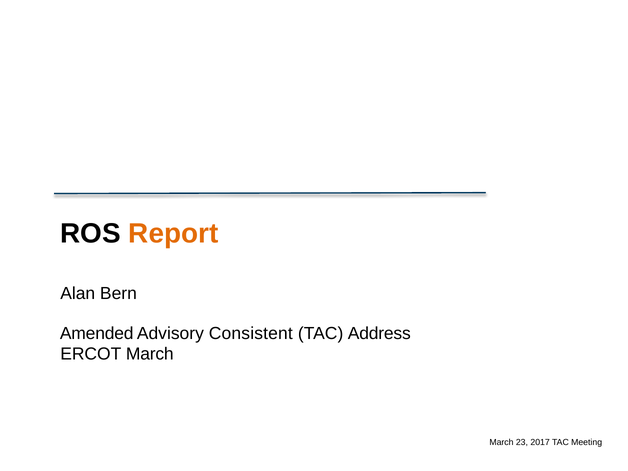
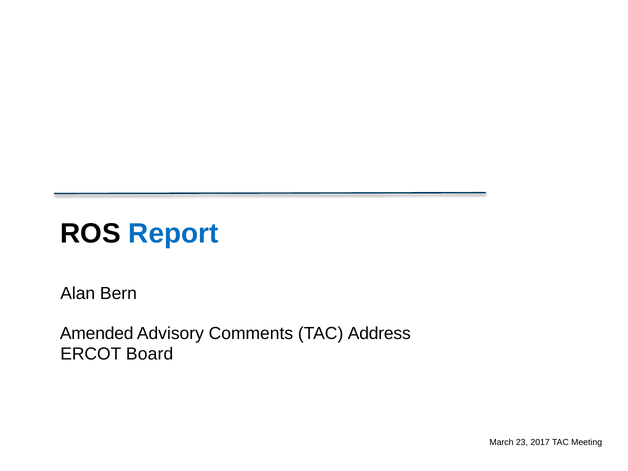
Report colour: orange -> blue (173, 233)
Consistent: Consistent -> Comments (251, 333)
ERCOT March: March -> Board (150, 354)
